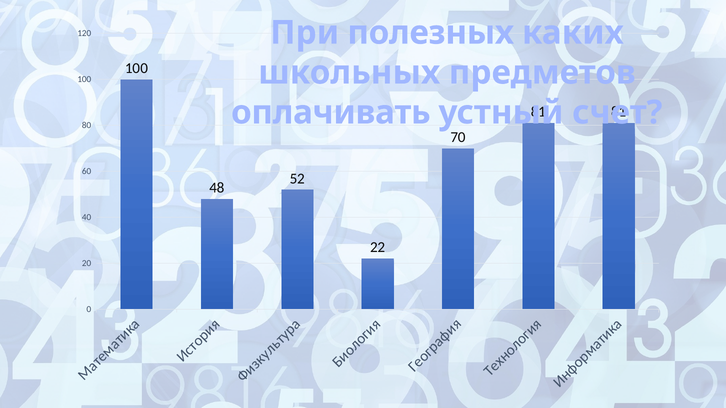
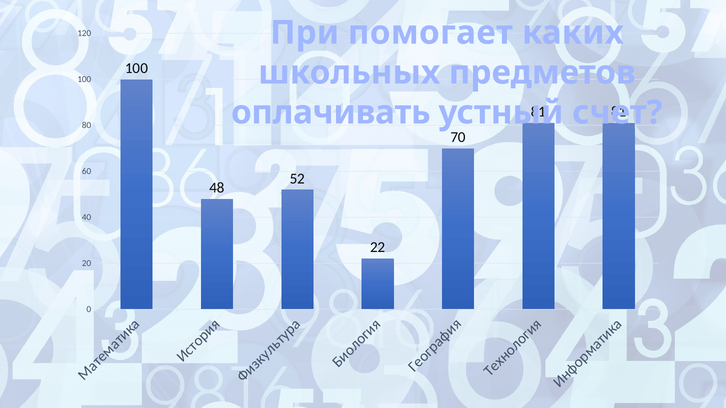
полезных: полезных -> помогает (430, 33)
